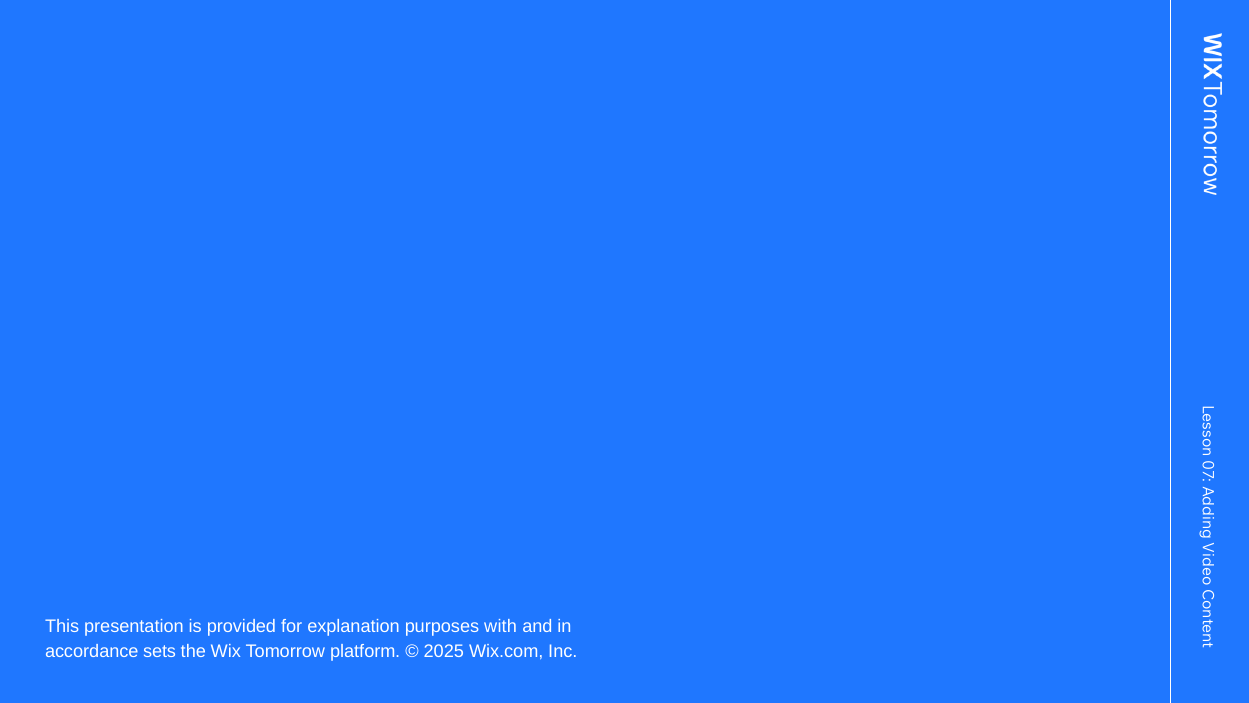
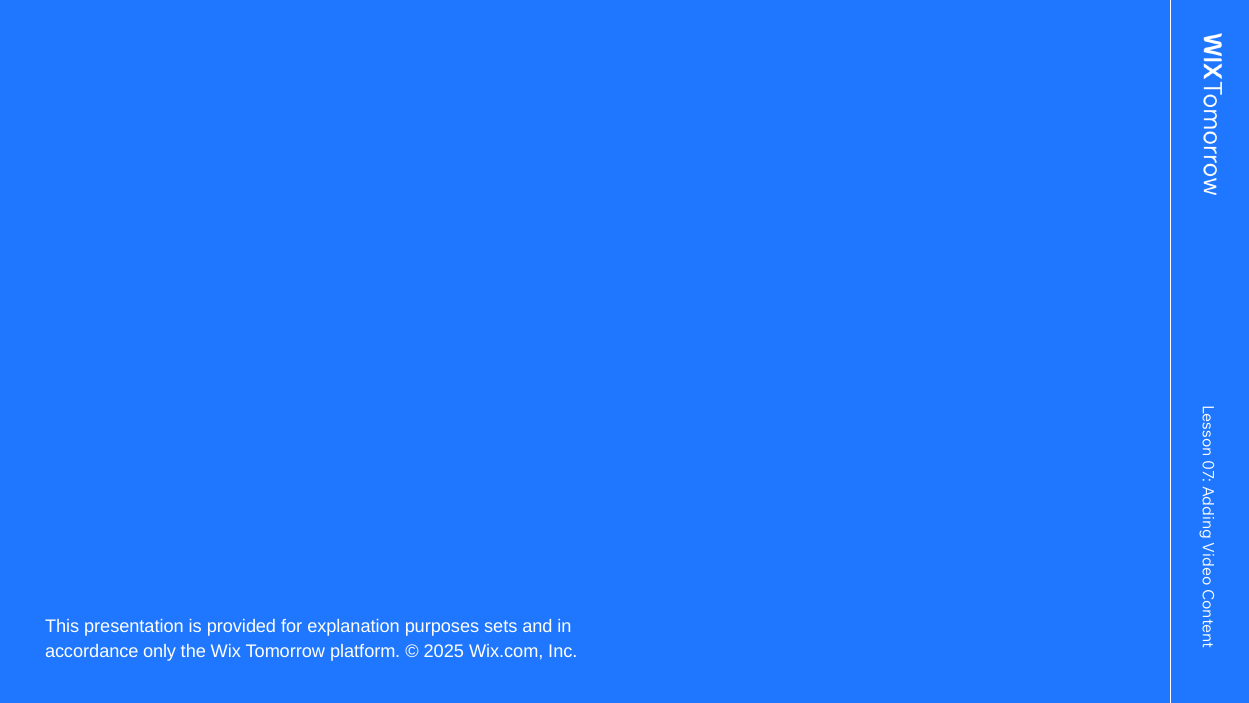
with: with -> sets (501, 626)
sets: sets -> only (160, 651)
